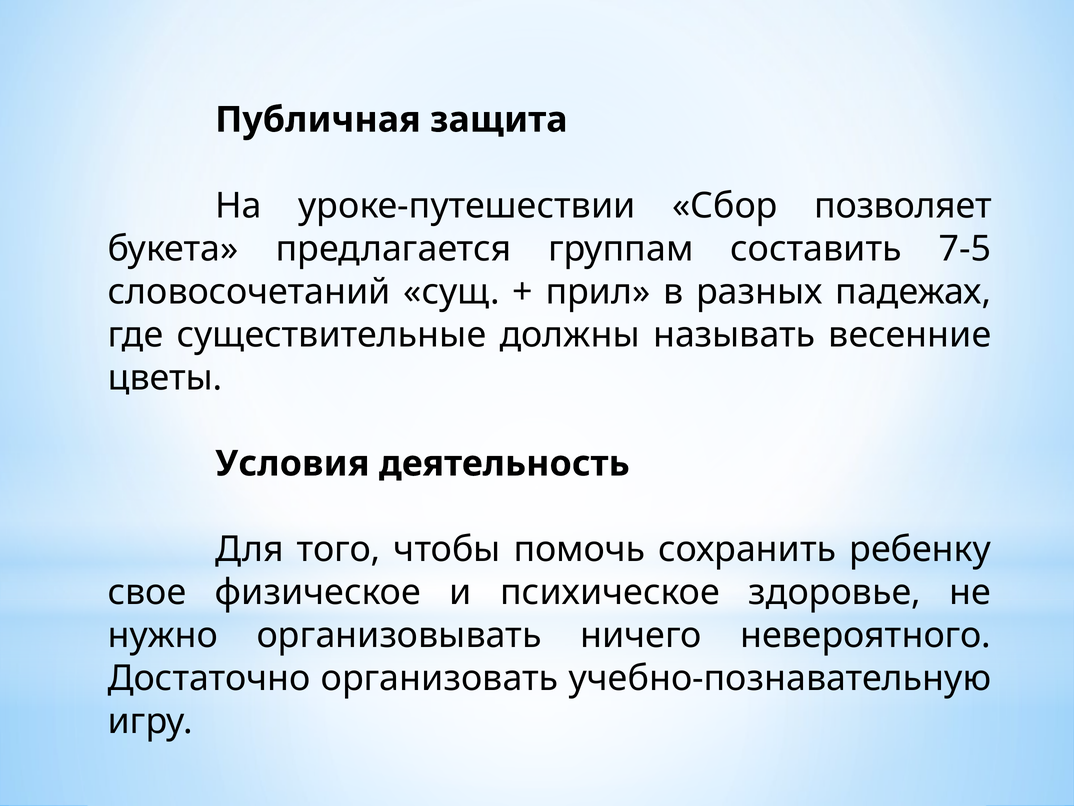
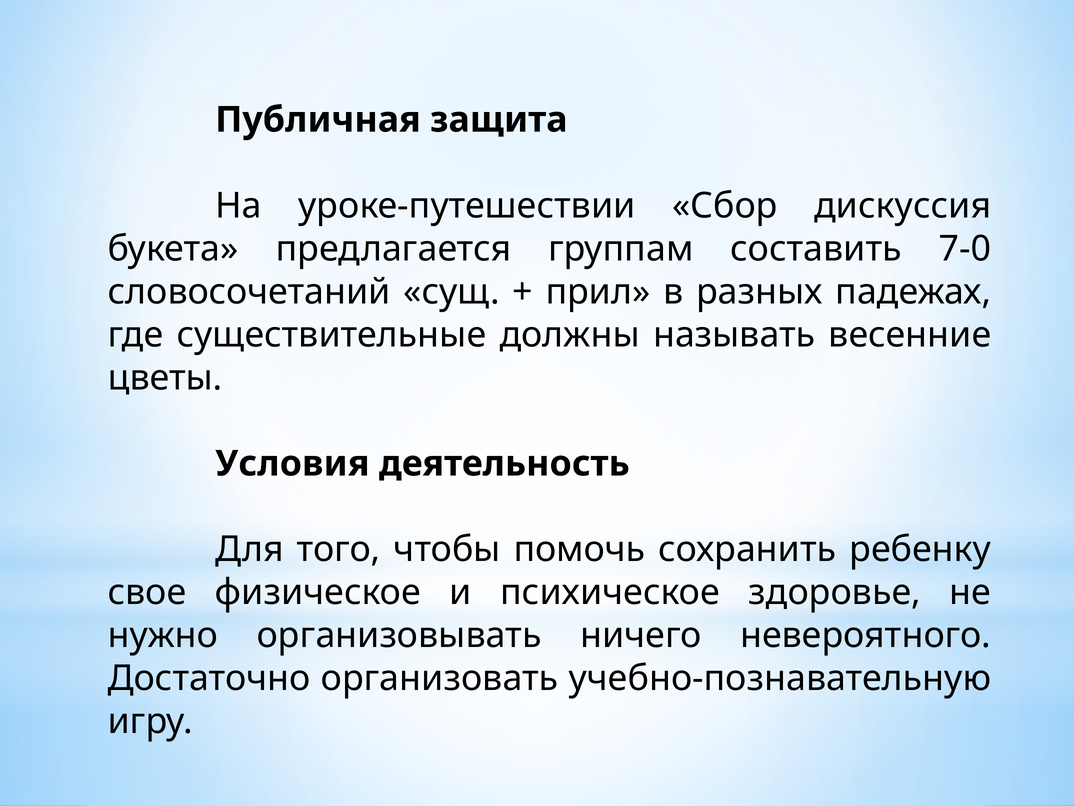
позволяет: позволяет -> дискуссия (903, 206)
7-5: 7-5 -> 7-0 (965, 249)
